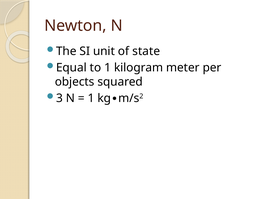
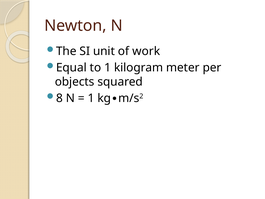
state: state -> work (146, 51)
3: 3 -> 8 (59, 98)
